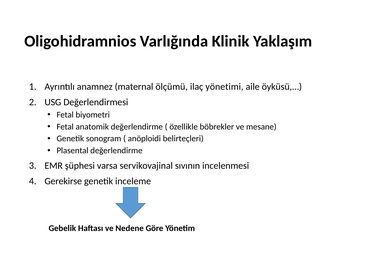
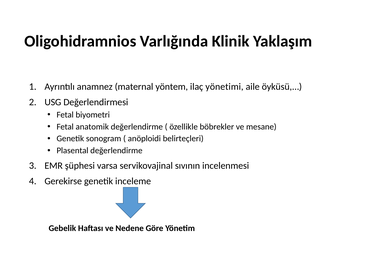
ölçümü: ölçümü -> yöntem (172, 87)
